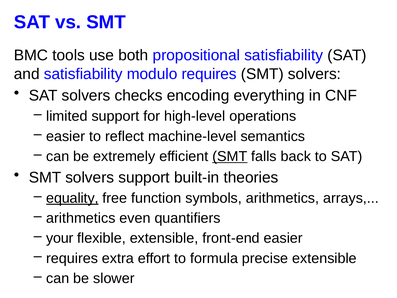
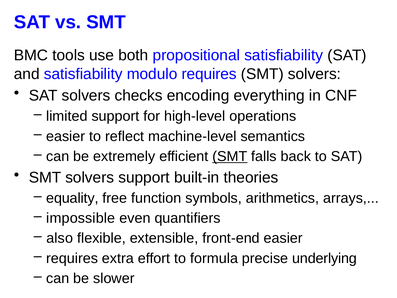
equality underline: present -> none (72, 198)
arithmetics: arithmetics -> impossible (81, 218)
your: your -> also (60, 238)
precise extensible: extensible -> underlying (325, 258)
